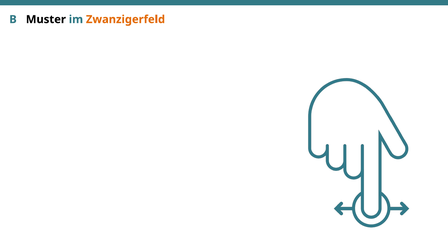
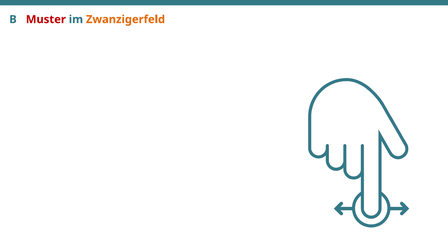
Muster colour: black -> red (46, 19)
